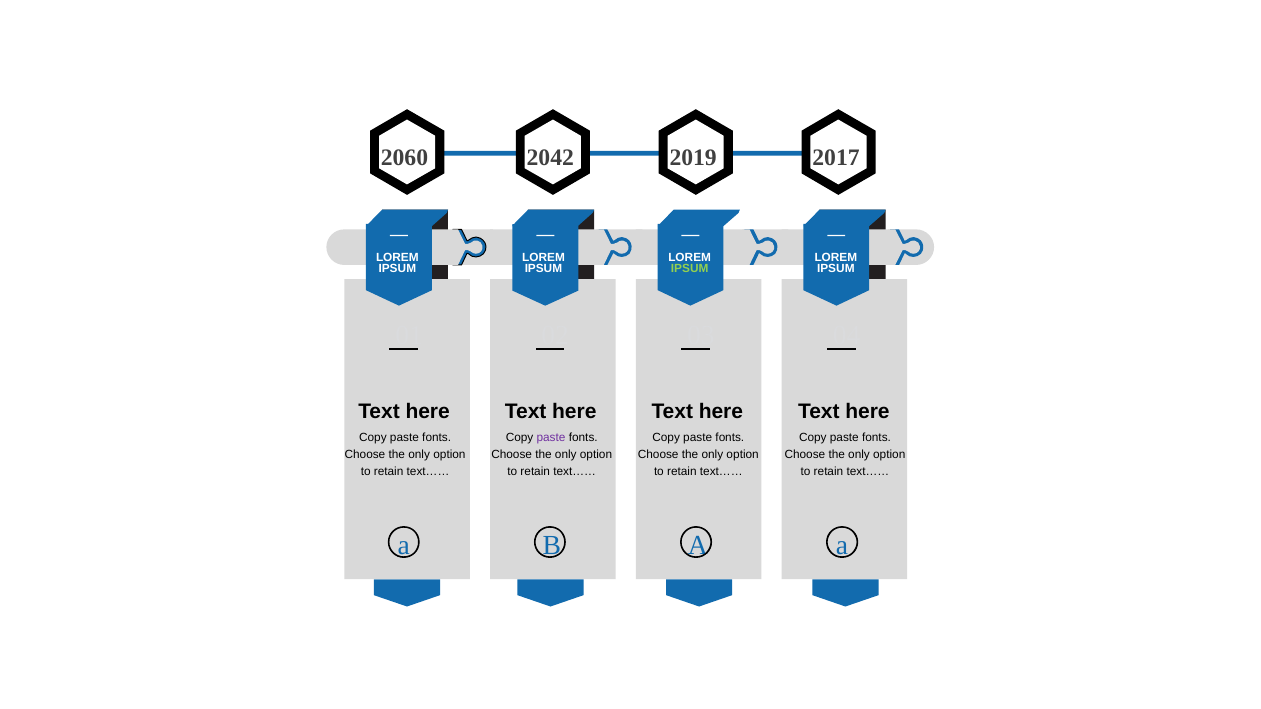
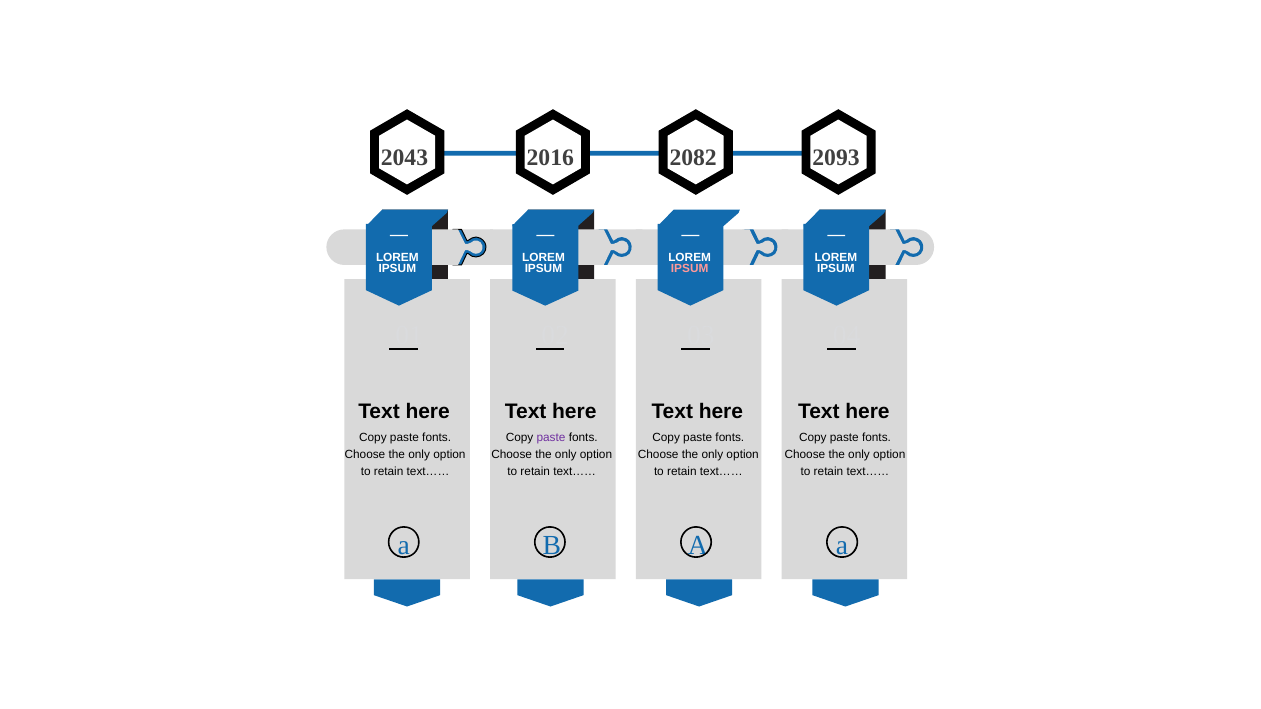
2060: 2060 -> 2043 (405, 158)
2042: 2042 -> 2016 (550, 158)
2019: 2019 -> 2082 (693, 158)
2017: 2017 -> 2093 (836, 158)
IPSUM colour: light green -> pink (690, 269)
